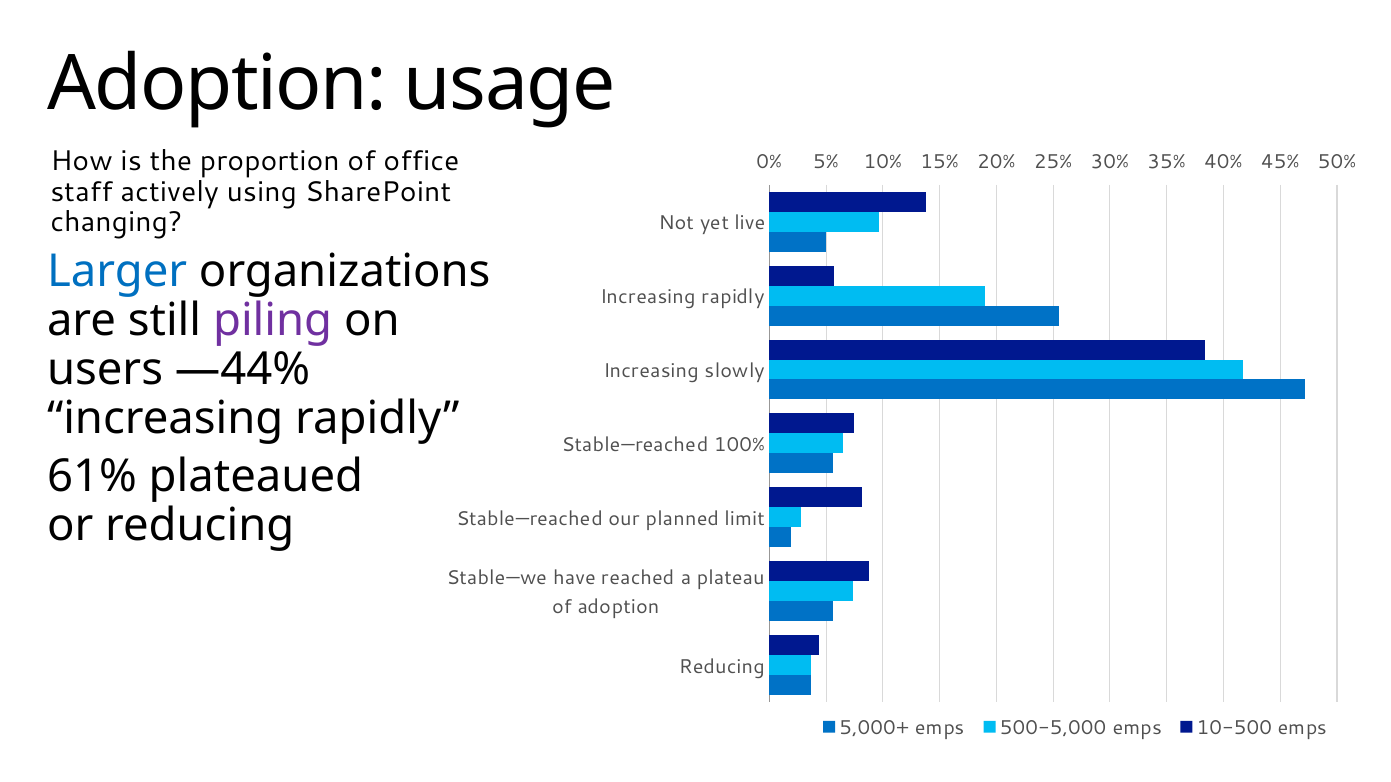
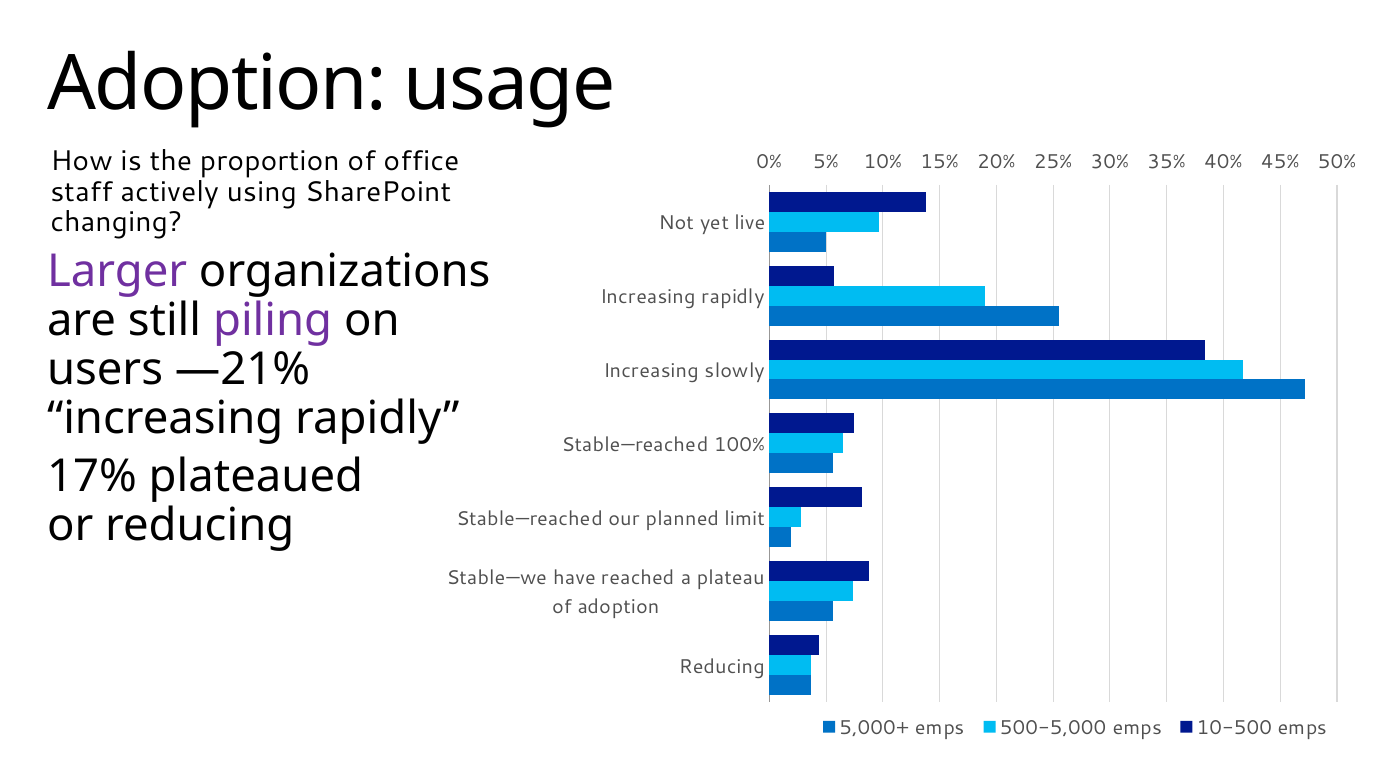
Larger colour: blue -> purple (117, 271)
—44%: —44% -> —21% (243, 370)
61%: 61% -> 17% (92, 477)
